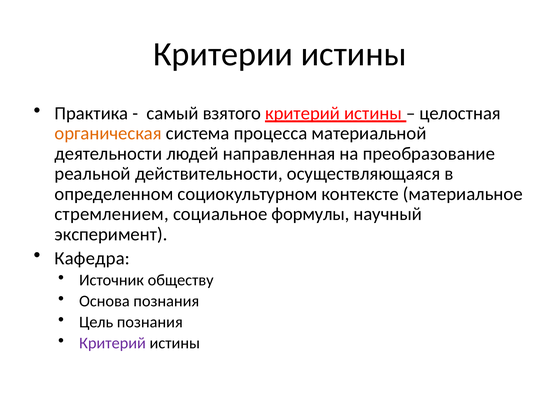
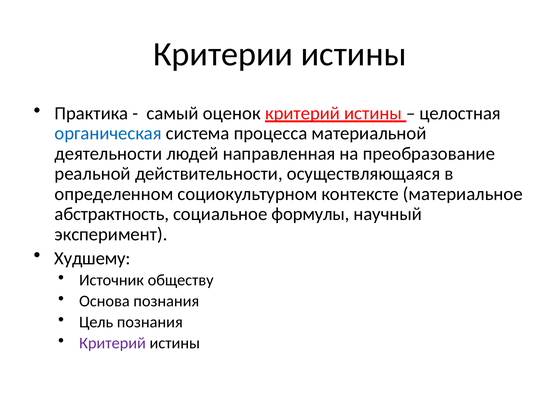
взятого: взятого -> оценок (232, 113)
органическая colour: orange -> blue (108, 133)
стремлением: стремлением -> абстрактность (112, 214)
Кафедра: Кафедра -> Худшему (92, 258)
